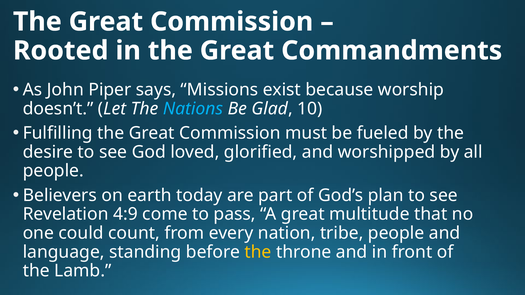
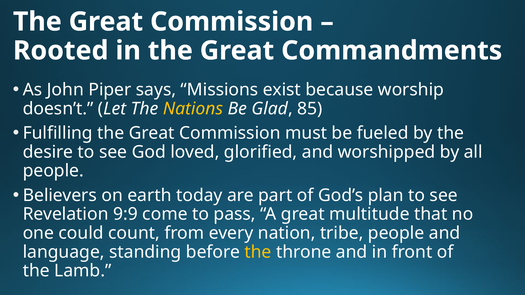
Nations colour: light blue -> yellow (193, 109)
10: 10 -> 85 (310, 109)
4:9: 4:9 -> 9:9 (125, 214)
